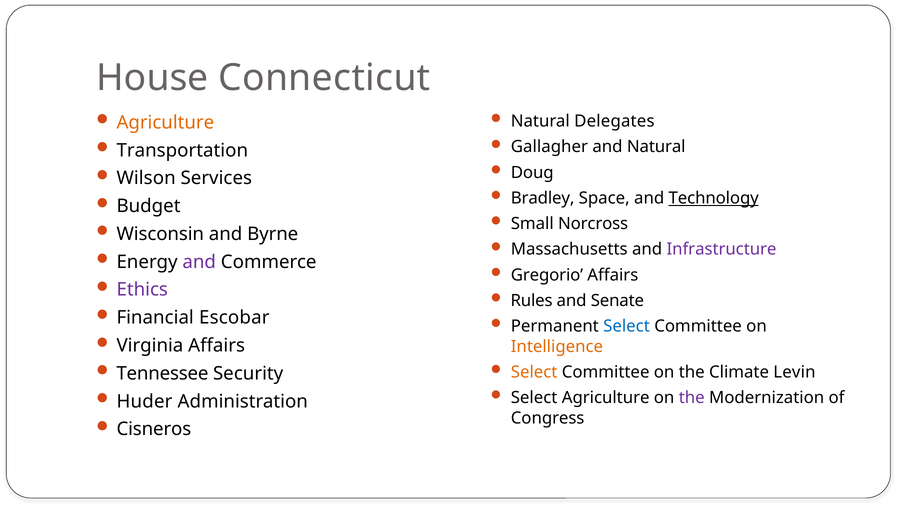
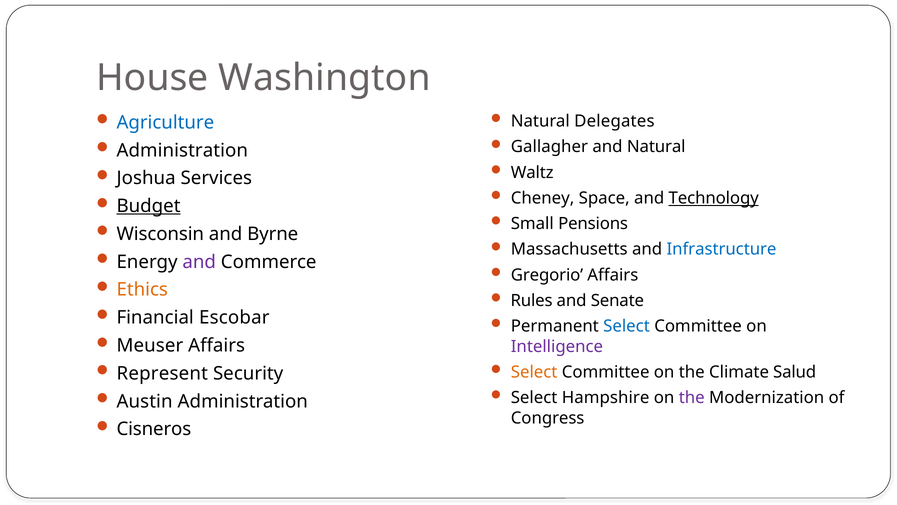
Connecticut: Connecticut -> Washington (324, 78)
Agriculture colour: orange -> blue (165, 122)
Transportation: Transportation -> Administration (182, 150)
Doug: Doug -> Waltz (532, 172)
Wilson: Wilson -> Joshua (146, 178)
Bradley: Bradley -> Cheney (543, 198)
Budget underline: none -> present (149, 206)
Norcross: Norcross -> Pensions (593, 224)
Infrastructure colour: purple -> blue (722, 249)
Ethics colour: purple -> orange (142, 290)
Virginia: Virginia -> Meuser (150, 345)
Intelligence colour: orange -> purple (557, 346)
Levin: Levin -> Salud (795, 372)
Tennessee: Tennessee -> Represent (162, 373)
Select Agriculture: Agriculture -> Hampshire (606, 397)
Huder: Huder -> Austin (145, 401)
